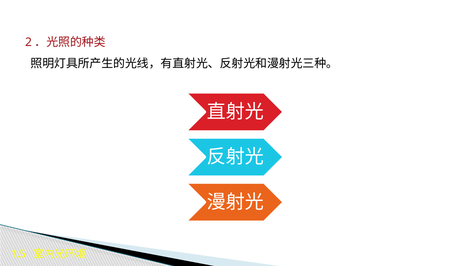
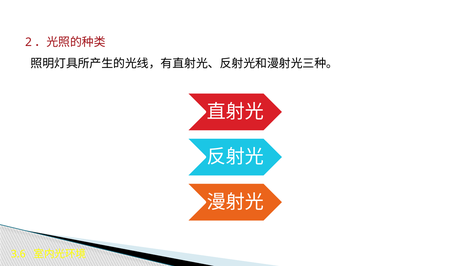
1.5: 1.5 -> 3.6 (18, 254)
